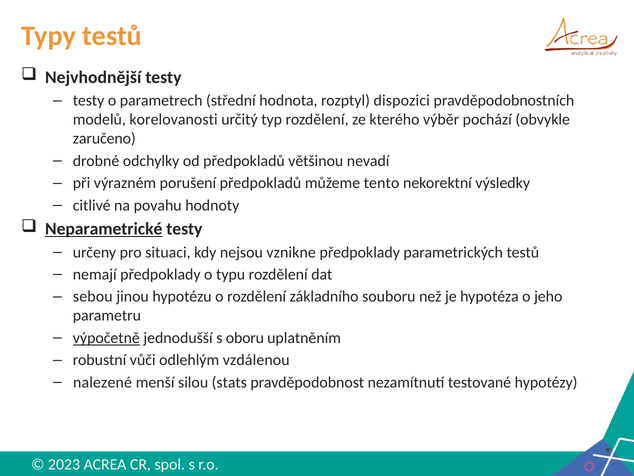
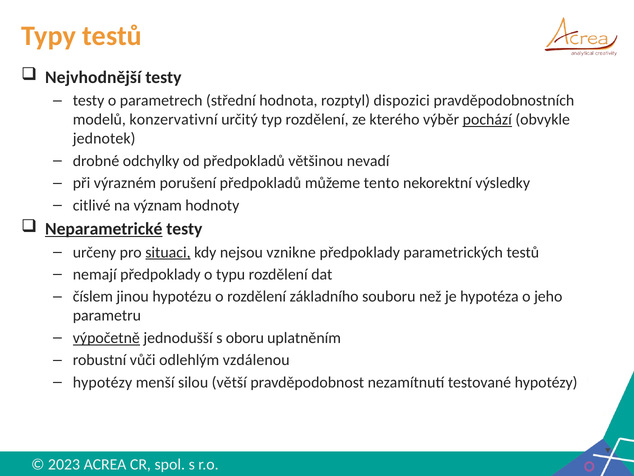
korelovanosti: korelovanosti -> konzervativní (173, 120)
pochází underline: none -> present (487, 120)
zaručeno: zaručeno -> jednotek (104, 139)
povahu: povahu -> význam (158, 205)
situaci underline: none -> present (168, 252)
sebou: sebou -> číslem (93, 296)
nalezené: nalezené -> hypotézy (103, 382)
stats: stats -> větší (229, 382)
